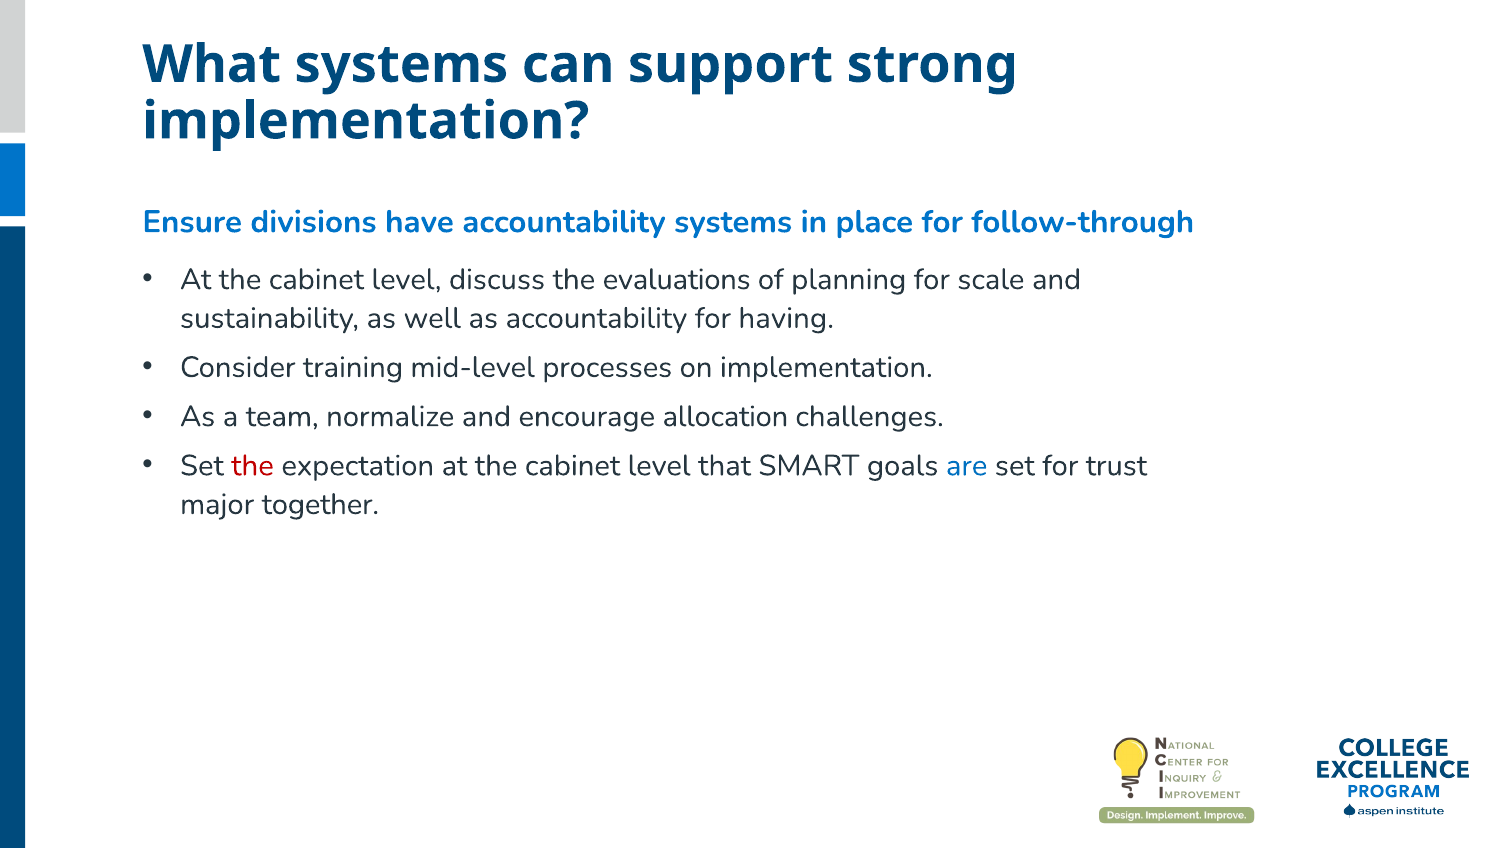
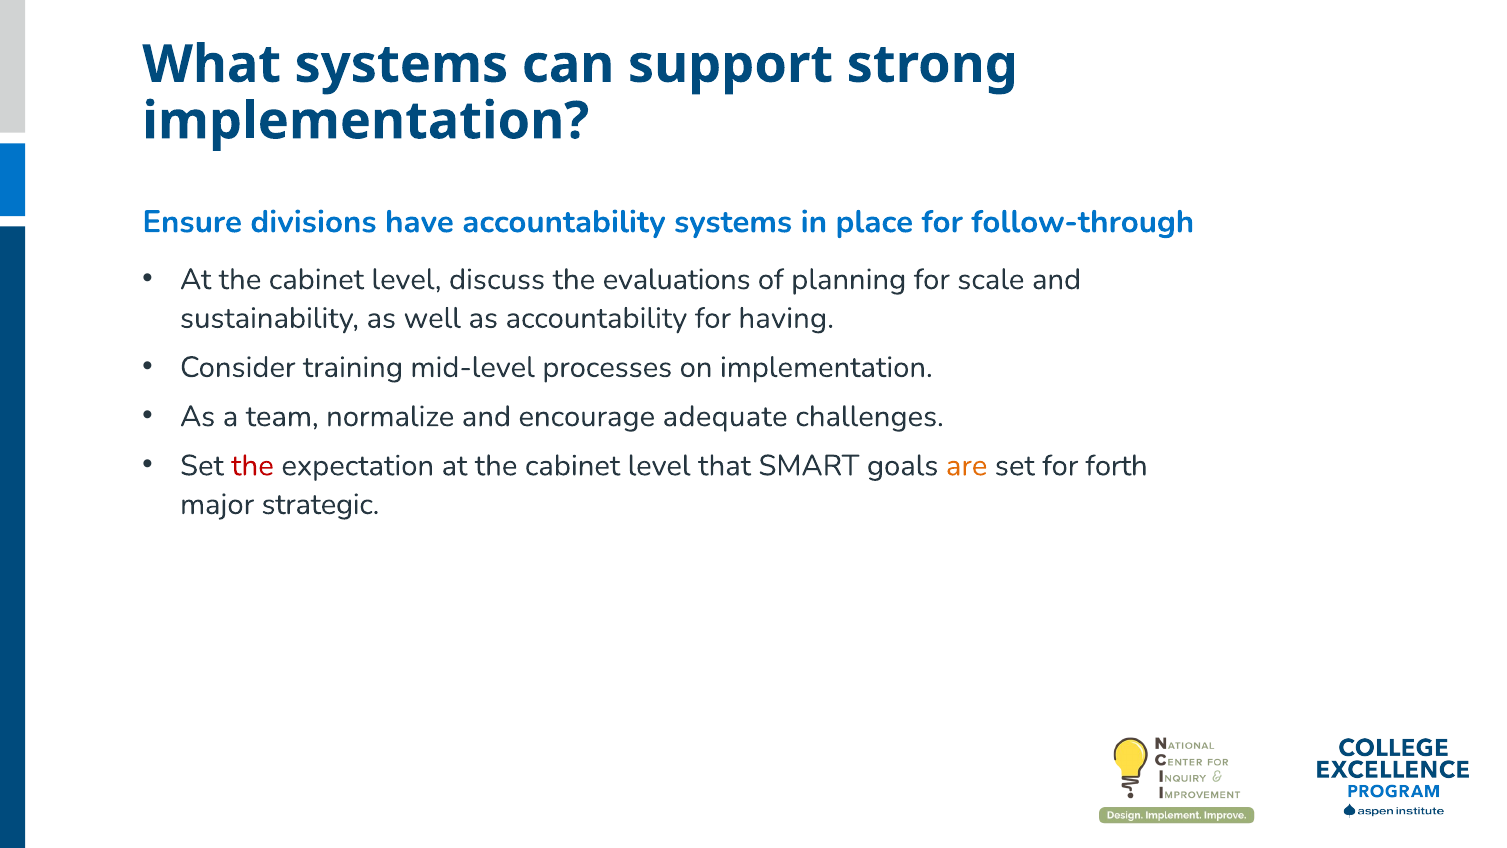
allocation: allocation -> adequate (725, 416)
are colour: blue -> orange (967, 465)
trust: trust -> forth (1117, 465)
together: together -> strategic (320, 504)
